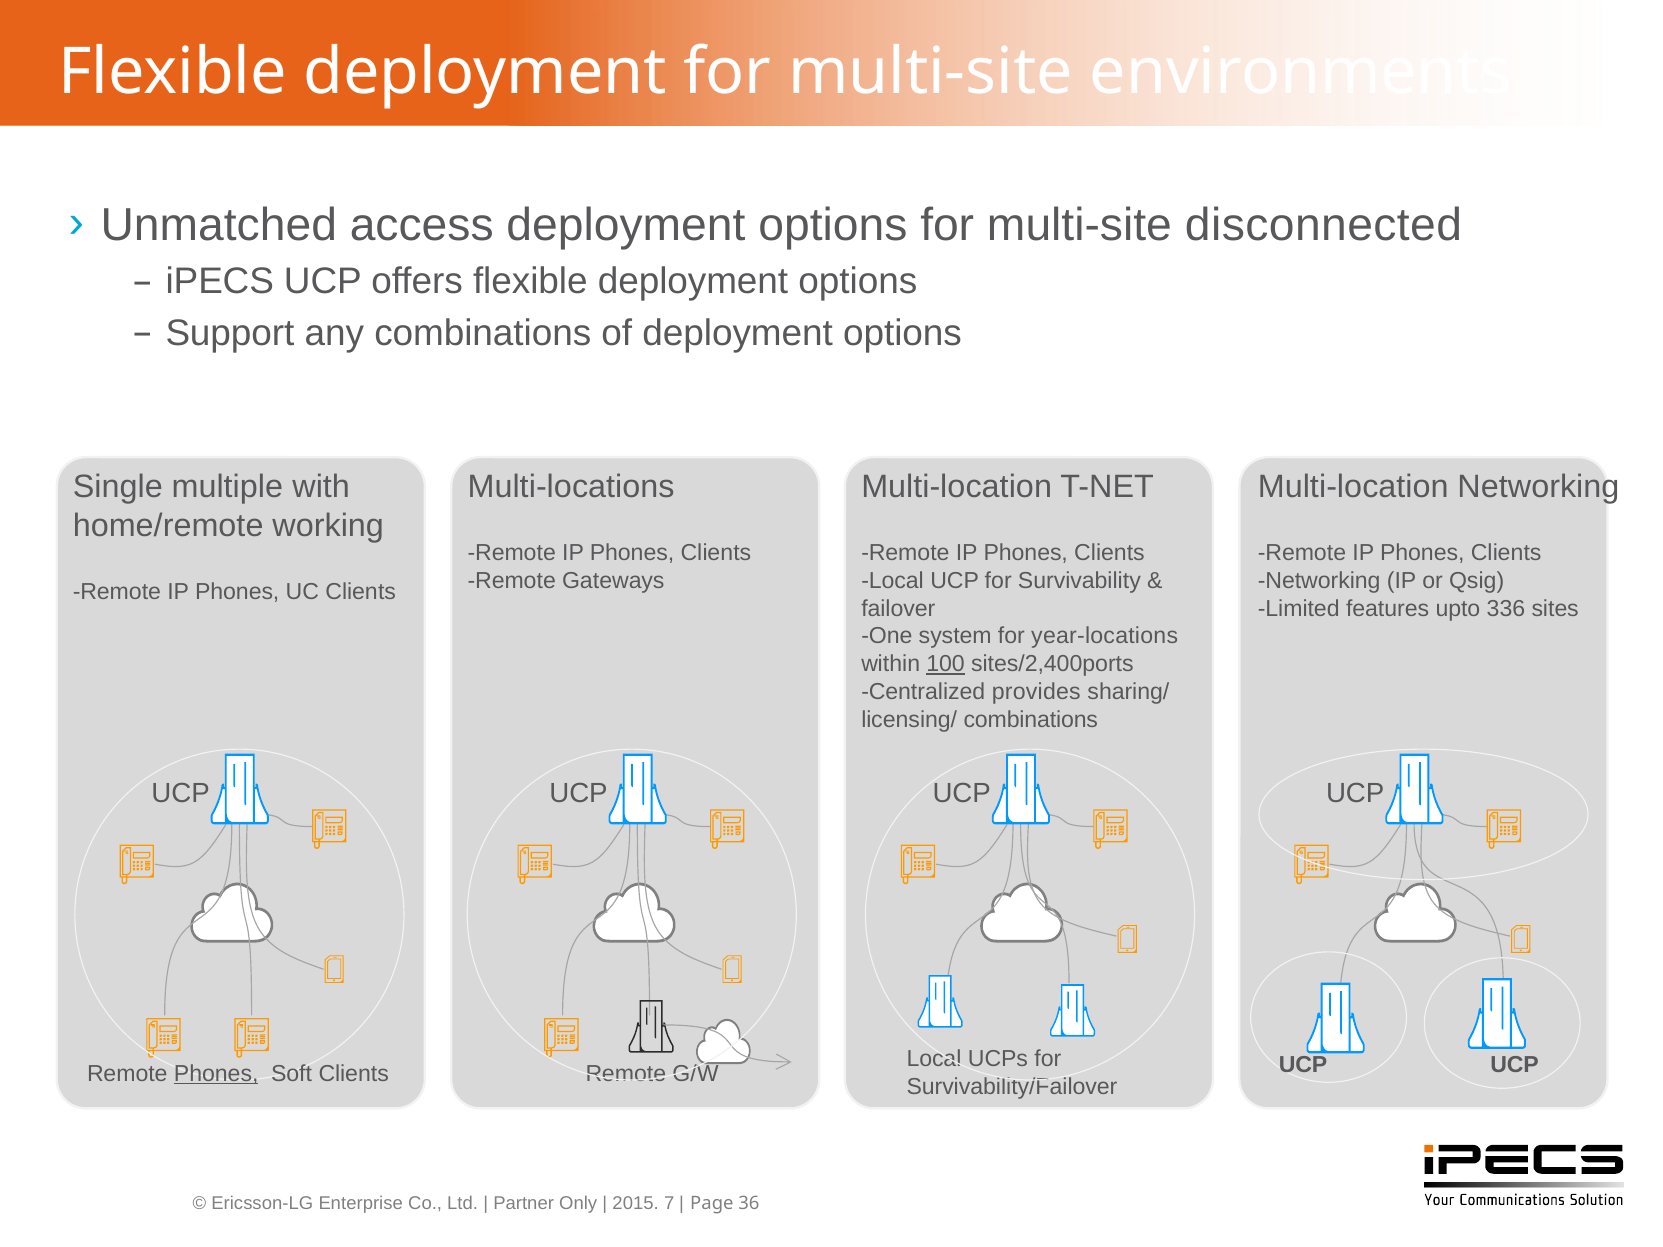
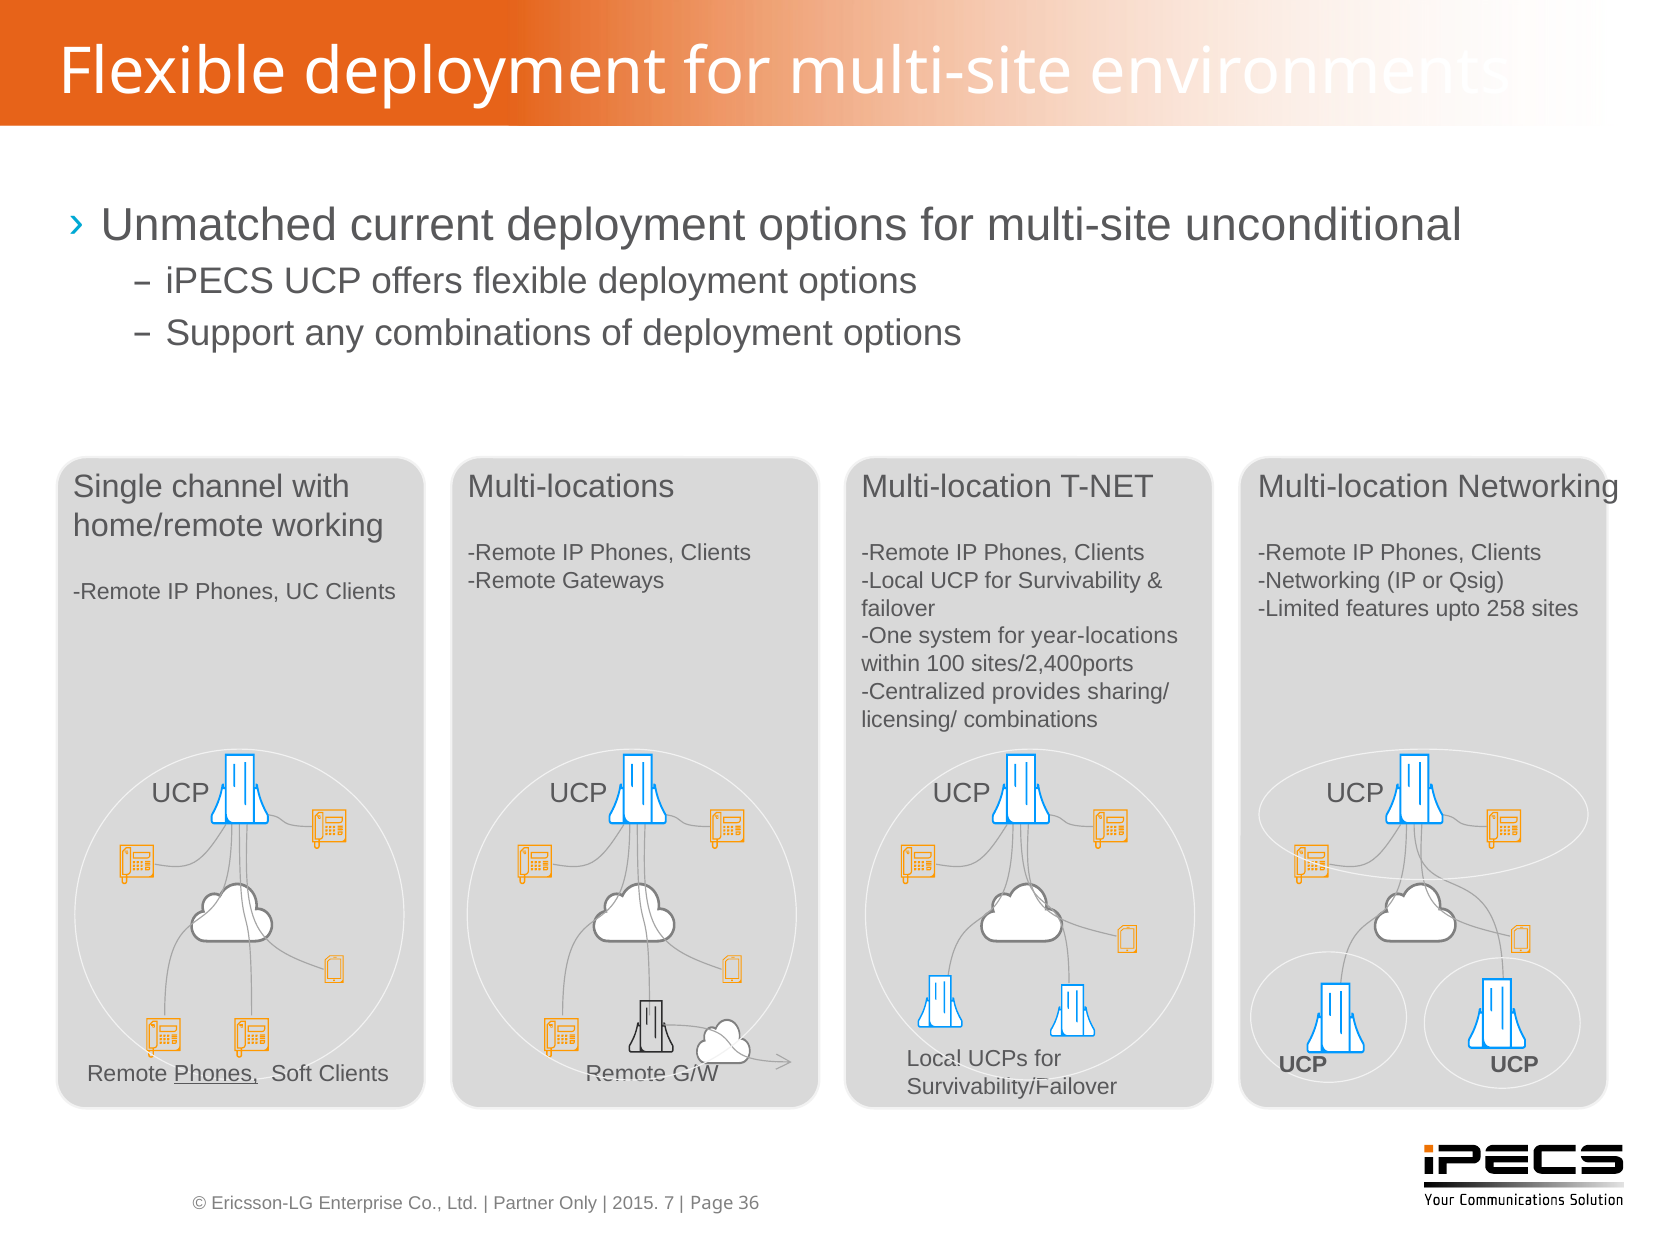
access: access -> current (422, 225)
disconnected: disconnected -> unconditional (1324, 225)
multiple: multiple -> channel (227, 487)
336: 336 -> 258 (1506, 609)
100 underline: present -> none (946, 664)
